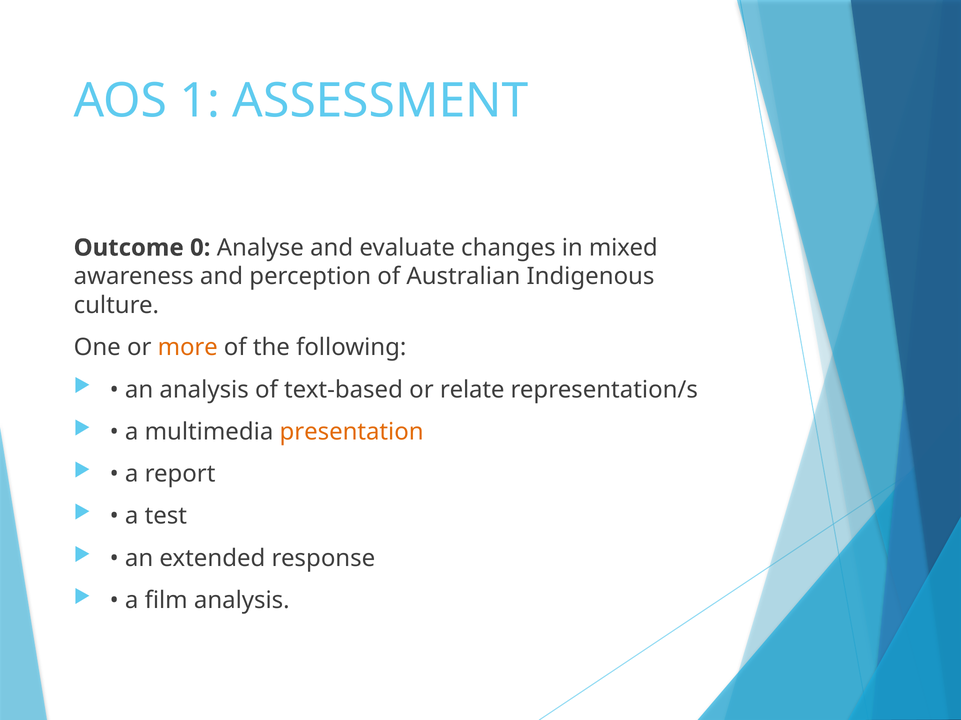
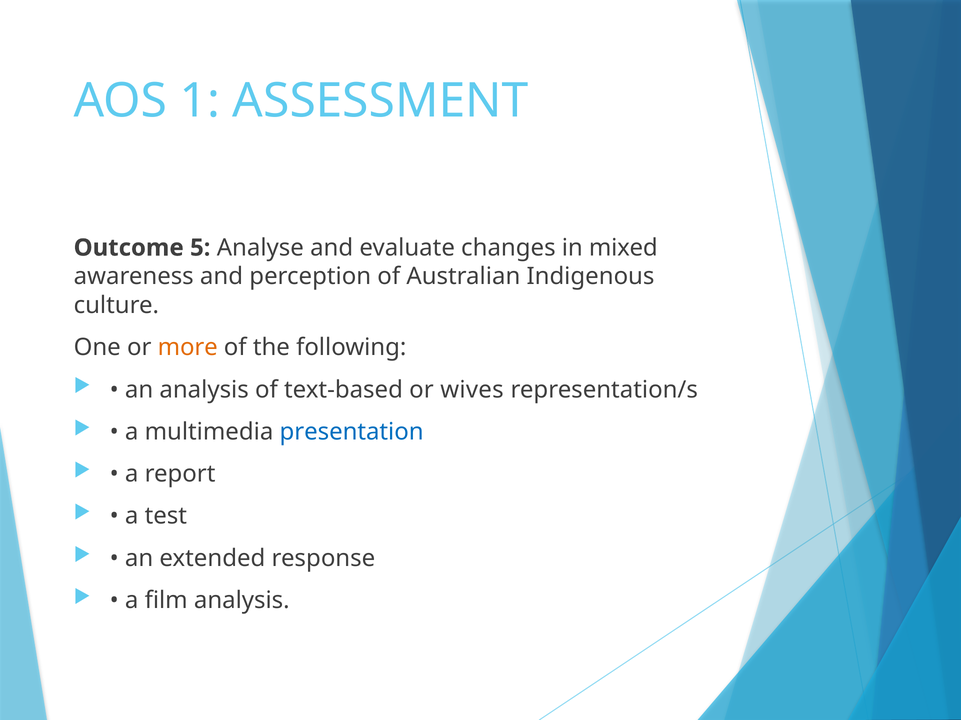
0: 0 -> 5 (200, 248)
relate: relate -> wives (472, 390)
presentation colour: orange -> blue (352, 432)
